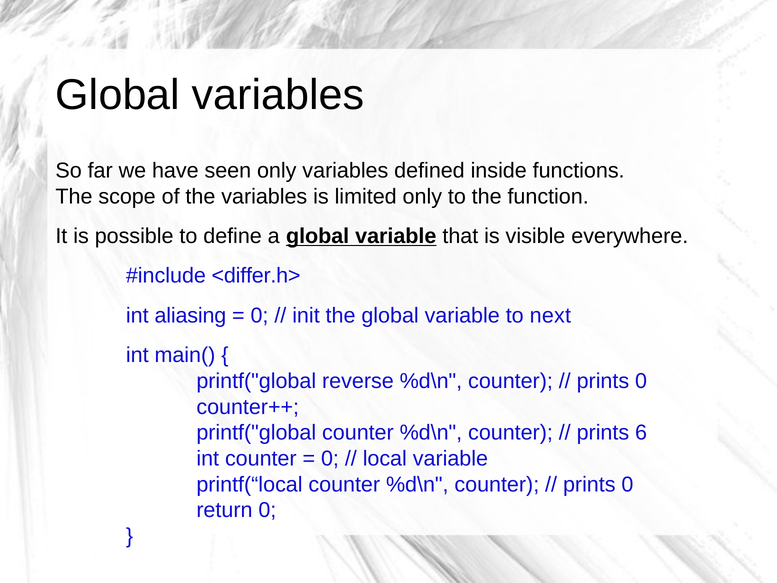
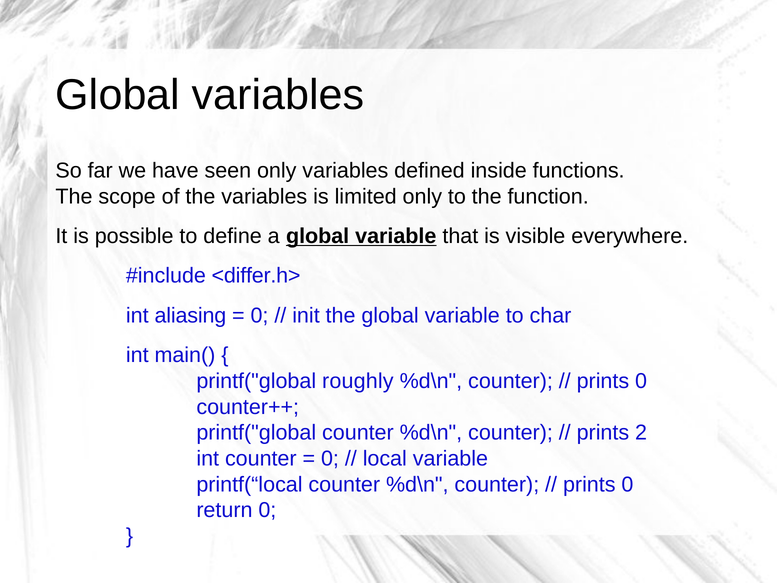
next: next -> char (550, 315)
reverse: reverse -> roughly (358, 381)
6: 6 -> 2 (641, 433)
